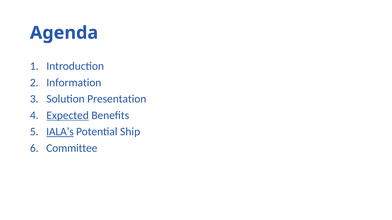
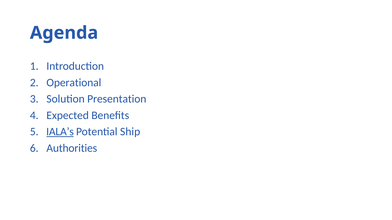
Information: Information -> Operational (74, 83)
Expected underline: present -> none (68, 116)
Committee: Committee -> Authorities (72, 148)
